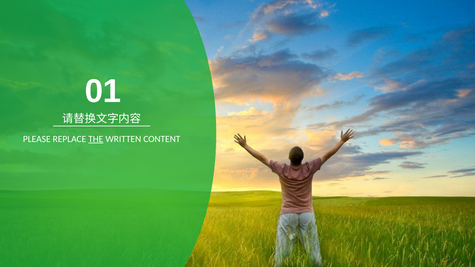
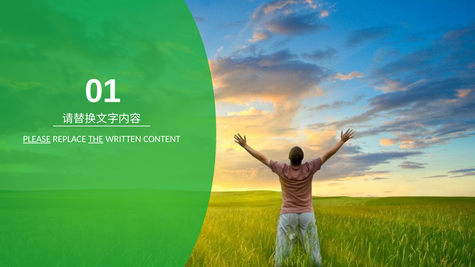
PLEASE underline: none -> present (37, 139)
